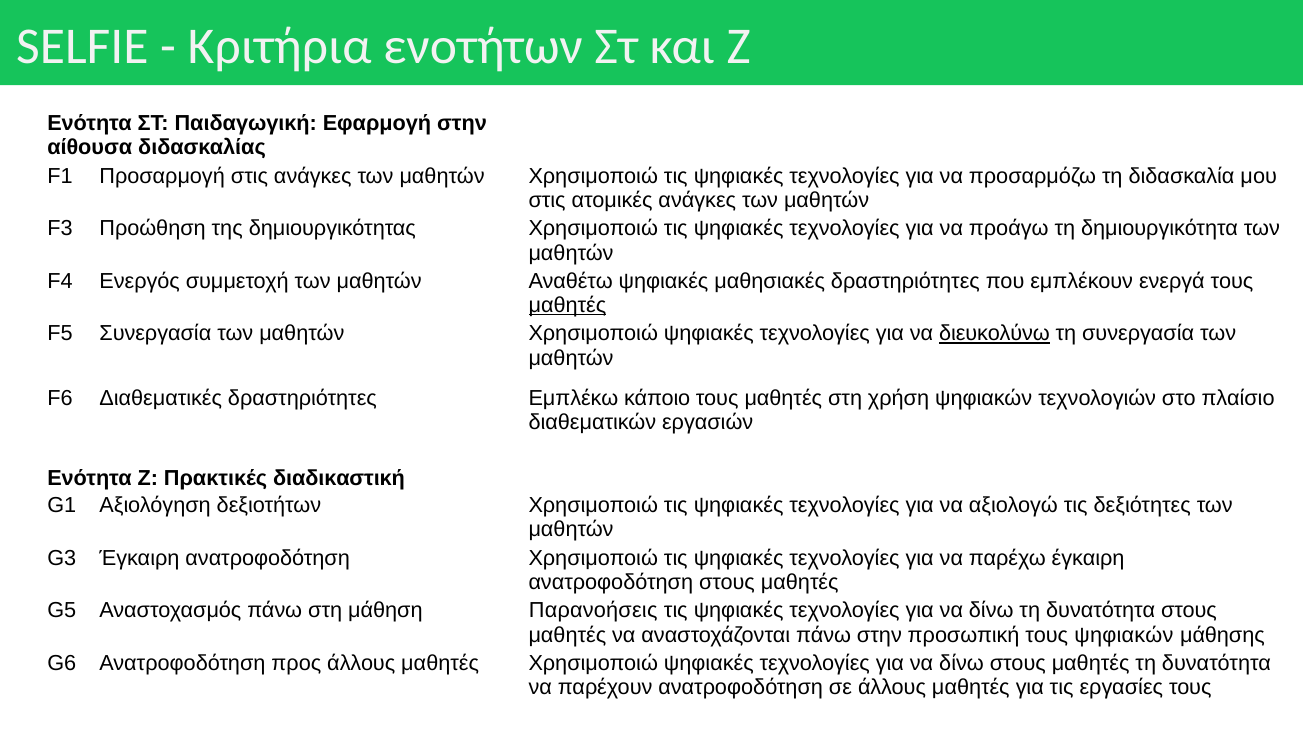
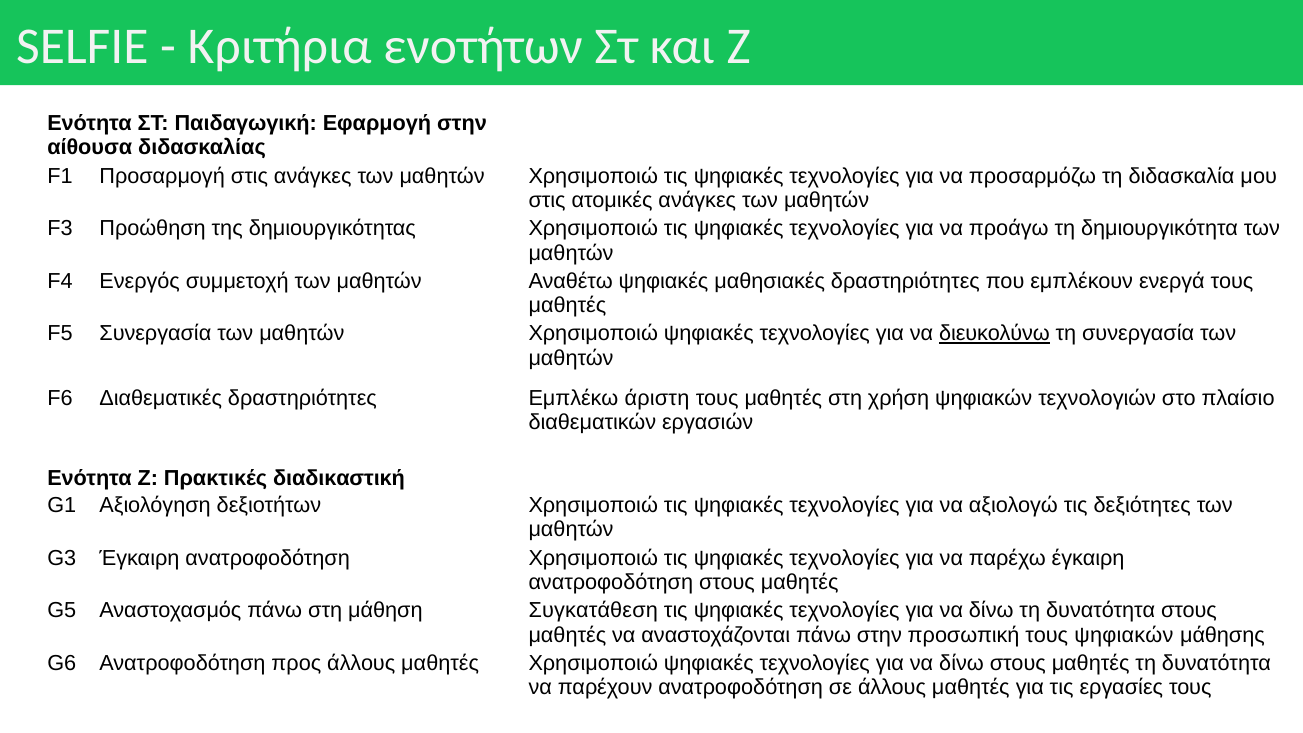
μαθητές underline: present -> none (567, 305)
κάποιο: κάποιο -> άριστη (657, 398)
Παρανοήσεις: Παρανοήσεις -> Συγκατάθεση (593, 611)
